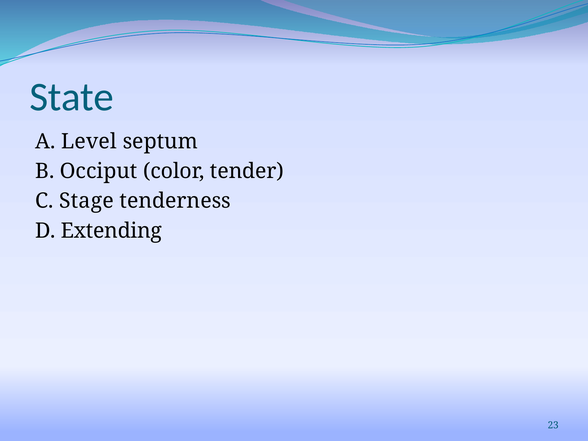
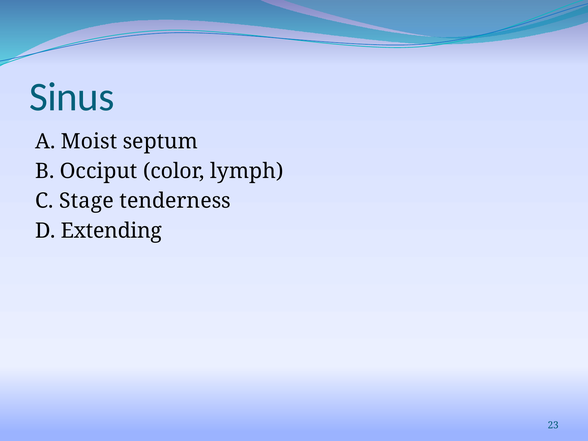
State: State -> Sinus (72, 97)
Level: Level -> Moist (89, 142)
tender: tender -> lymph (247, 171)
